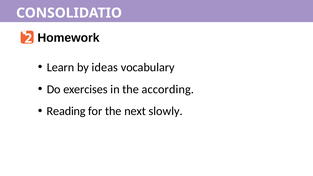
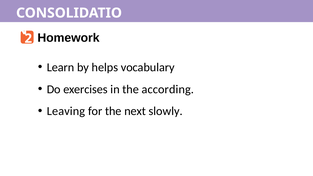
ideas: ideas -> helps (105, 67)
Reading: Reading -> Leaving (66, 111)
